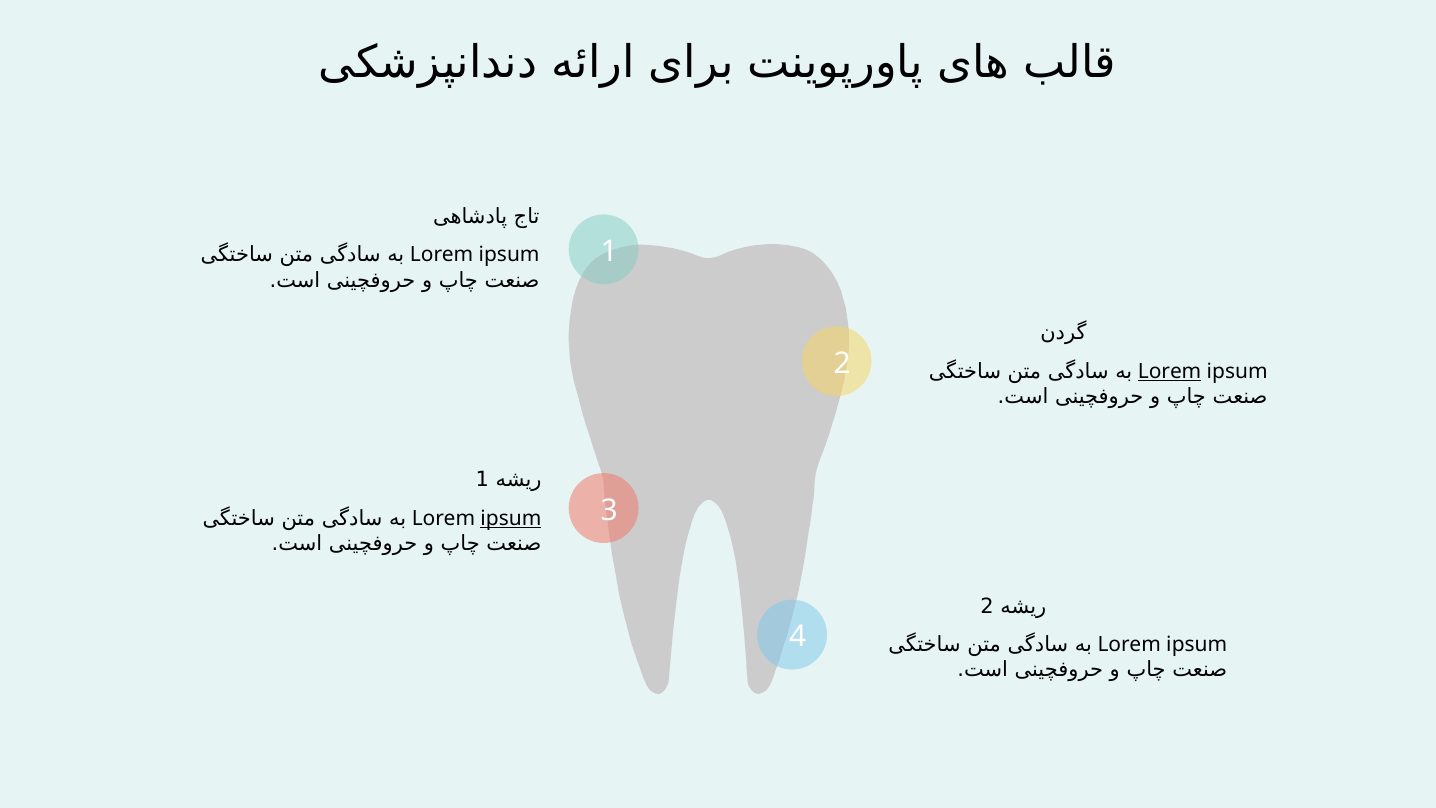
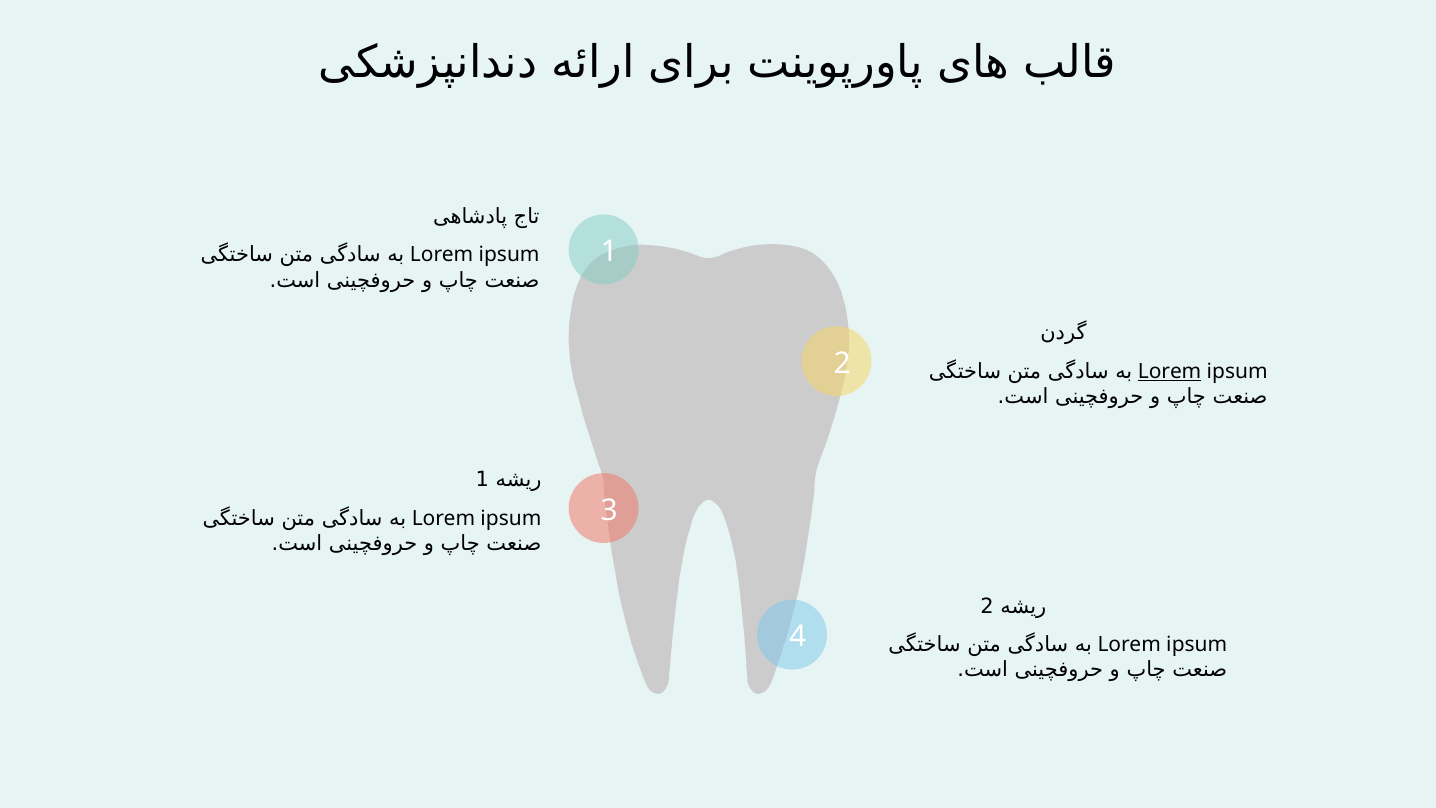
ipsum underline: present -> none (511, 518)
